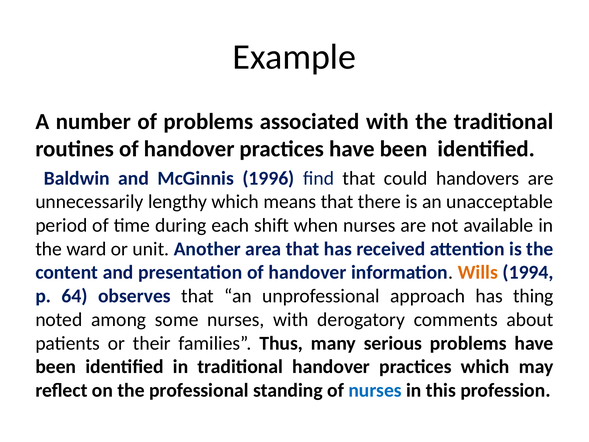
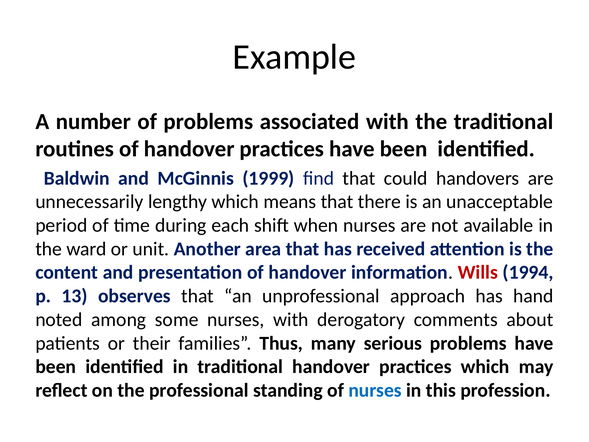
1996: 1996 -> 1999 (268, 178)
Wills colour: orange -> red (478, 272)
64: 64 -> 13 (75, 296)
thing: thing -> hand (533, 296)
